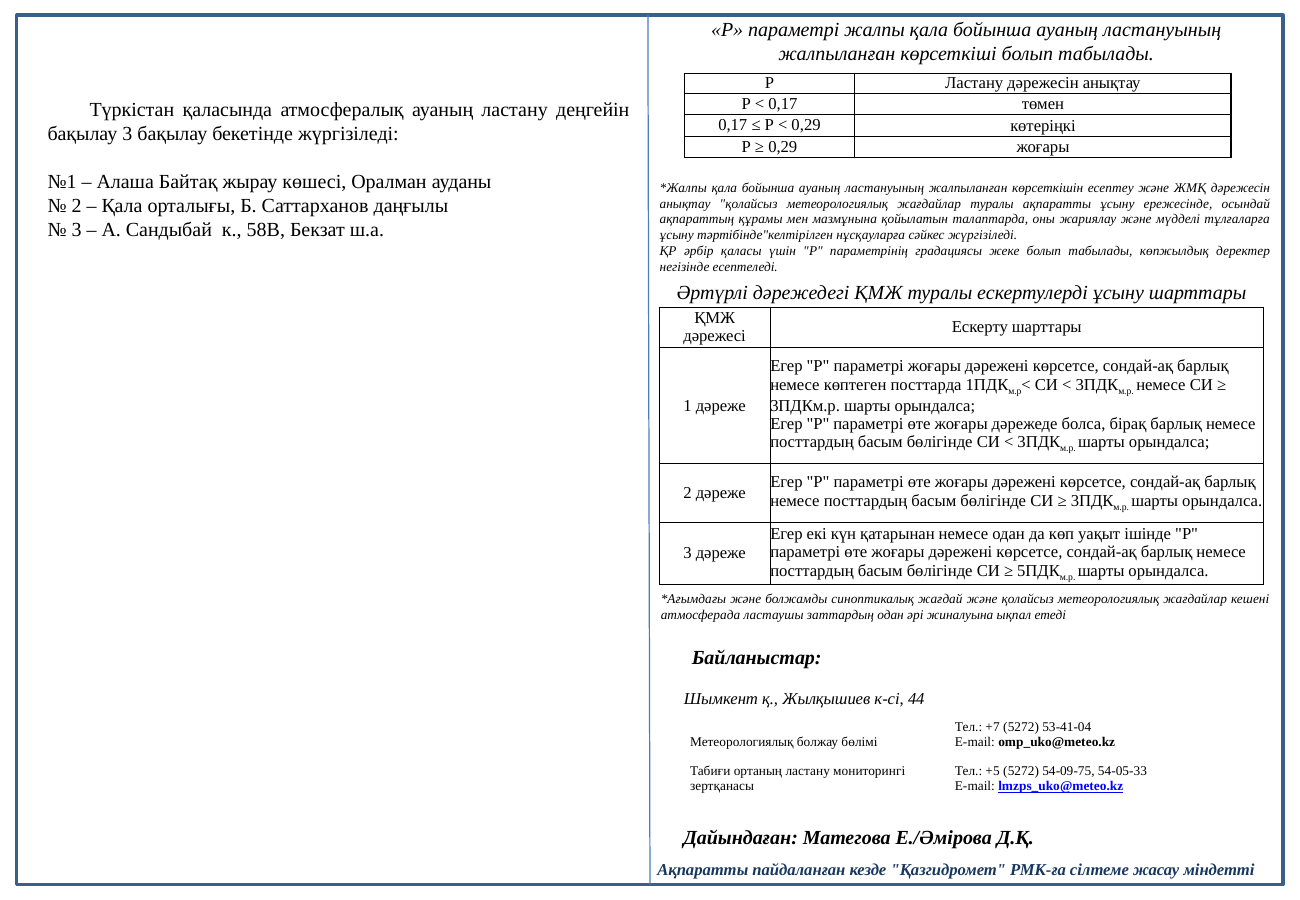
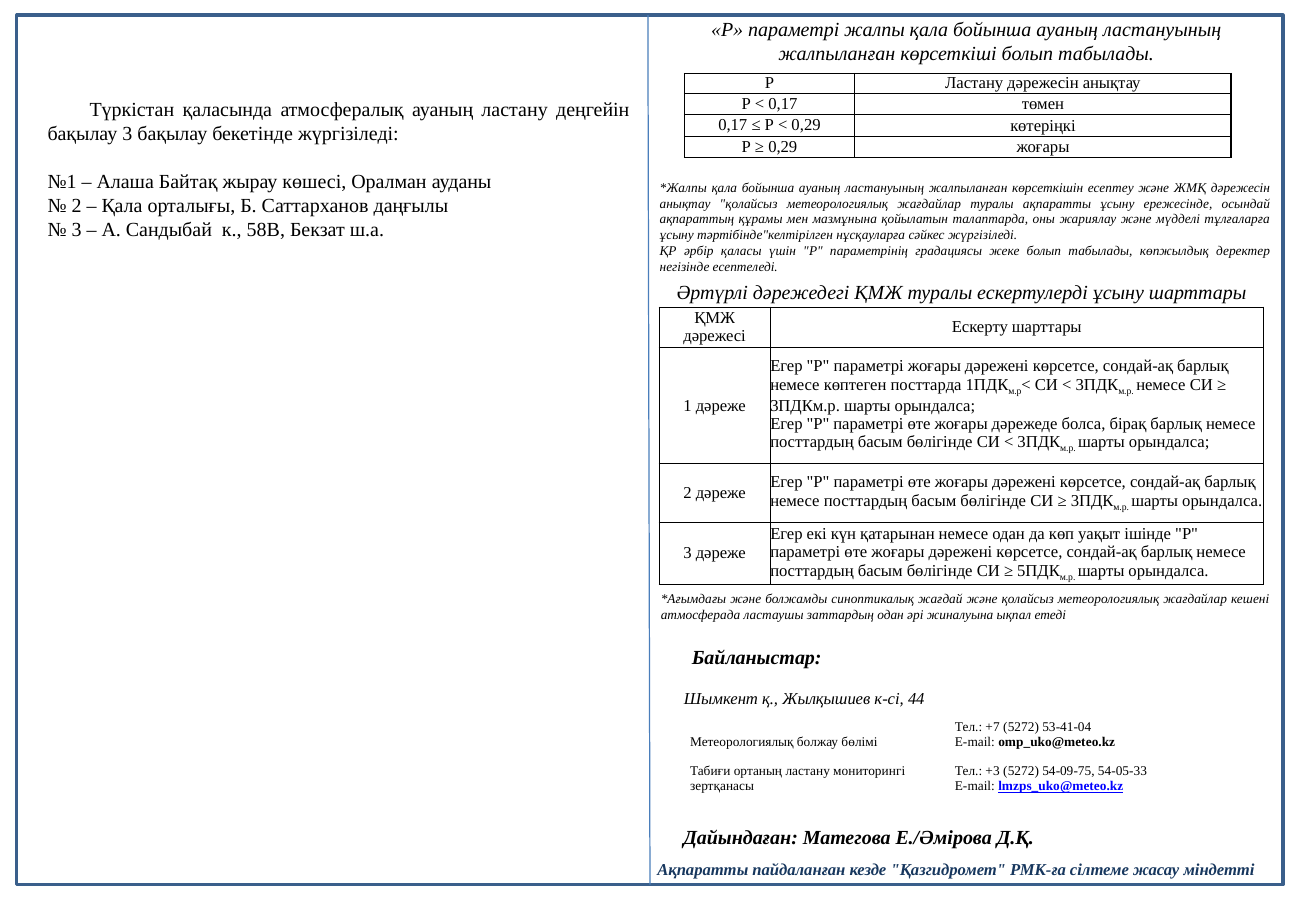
+5: +5 -> +3 (993, 771)
